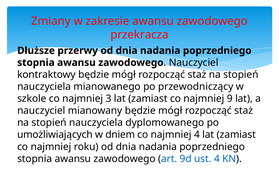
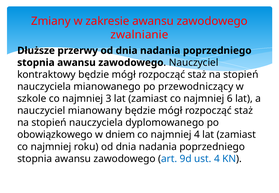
przekracza: przekracza -> zwalnianie (139, 35)
9: 9 -> 6 (230, 99)
umożliwiających: umożliwiających -> obowiązkowego (55, 135)
